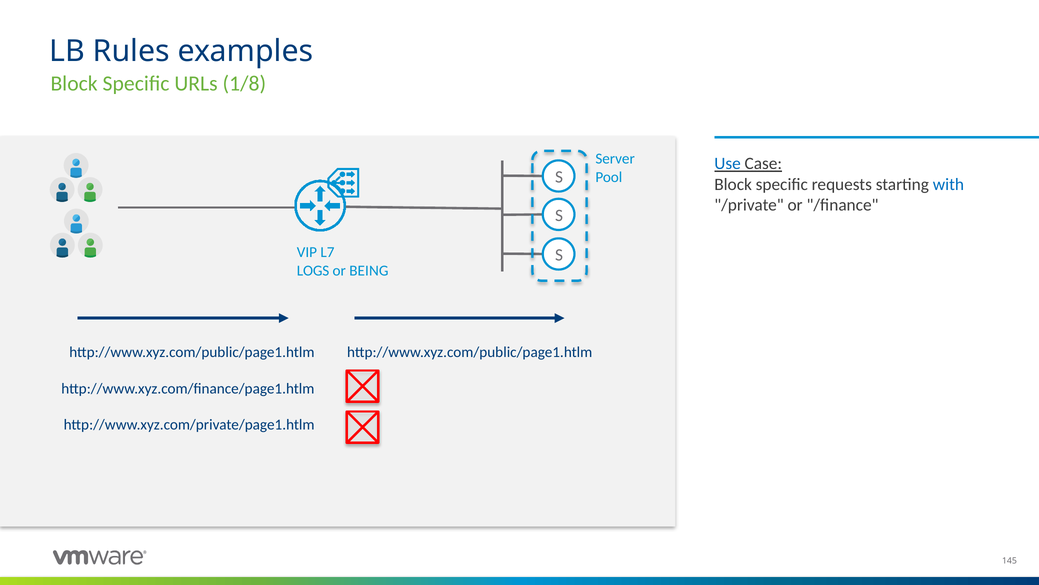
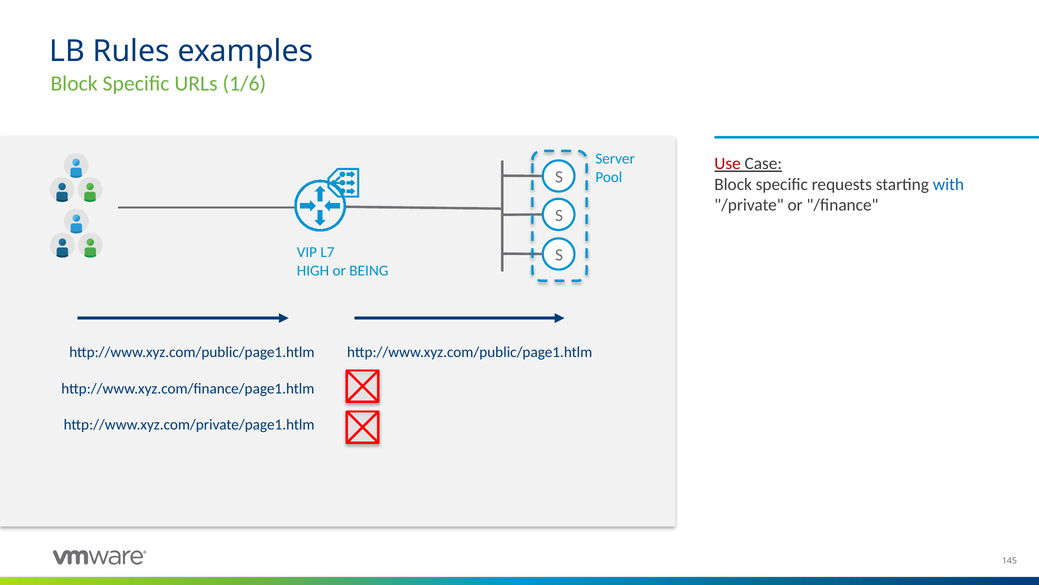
1/8: 1/8 -> 1/6 (244, 84)
Use colour: blue -> red (728, 164)
LOGS: LOGS -> HIGH (313, 270)
